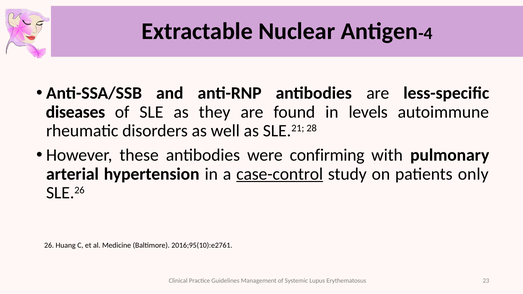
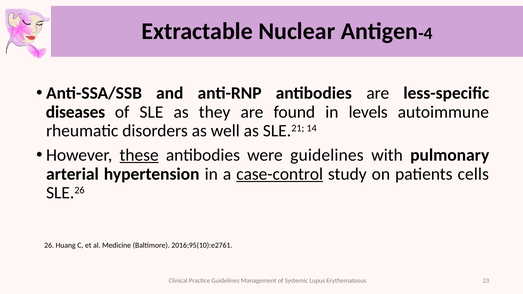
28: 28 -> 14 (312, 128)
these underline: none -> present (139, 155)
were confirming: confirming -> guidelines (327, 155)
only: only -> cells (473, 174)
